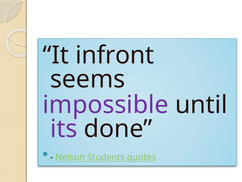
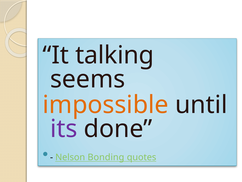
infront: infront -> talking (115, 55)
impossible colour: purple -> orange (106, 105)
Students: Students -> Bonding (106, 157)
